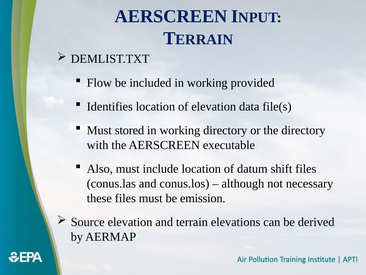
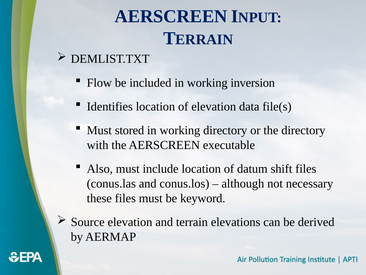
provided: provided -> inversion (253, 83)
emission: emission -> keyword (203, 198)
